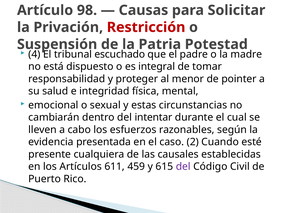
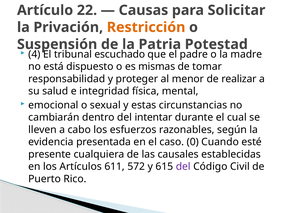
98: 98 -> 22 (87, 10)
Restricción colour: red -> orange (146, 27)
integral: integral -> mismas (157, 67)
pointer: pointer -> realizar (239, 79)
2: 2 -> 0 (193, 142)
459: 459 -> 572 (136, 167)
